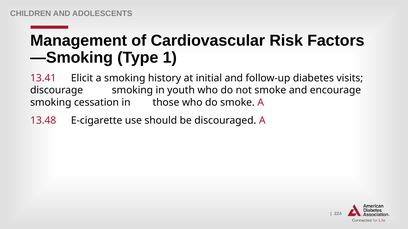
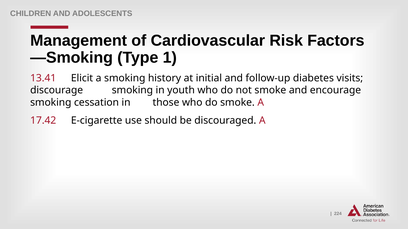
13.48: 13.48 -> 17.42 (43, 121)
